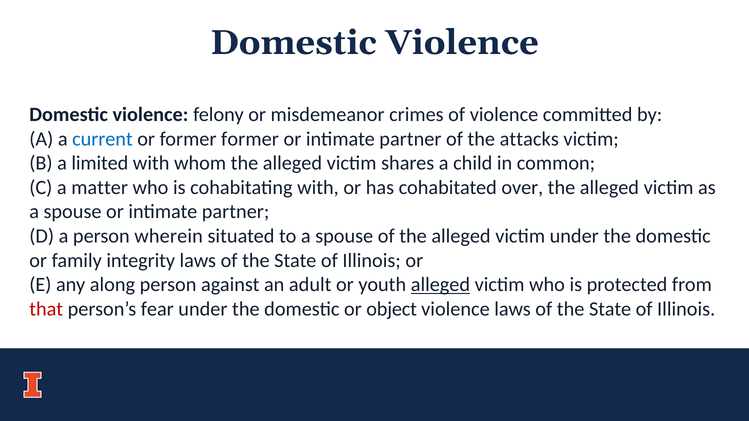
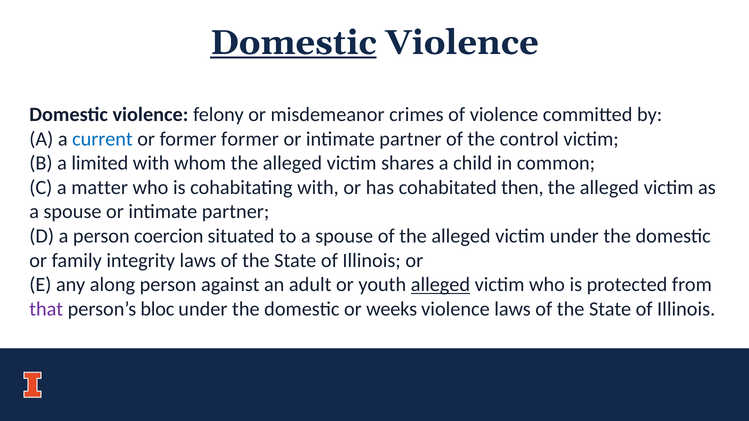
Domestic underline: none -> present (293, 43)
attacks: attacks -> control (529, 139)
over: over -> then (522, 188)
wherein: wherein -> coercion (169, 236)
that colour: red -> purple (46, 309)
fear: fear -> bloc (157, 309)
object: object -> weeks (392, 309)
